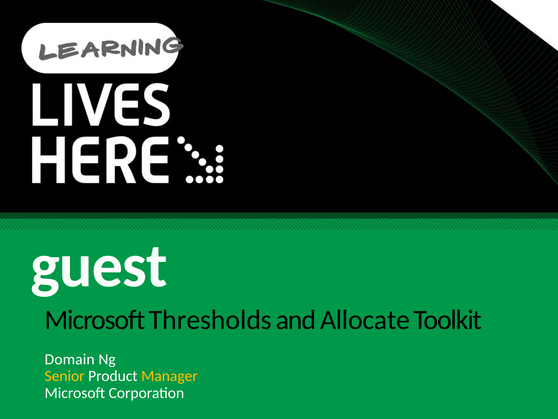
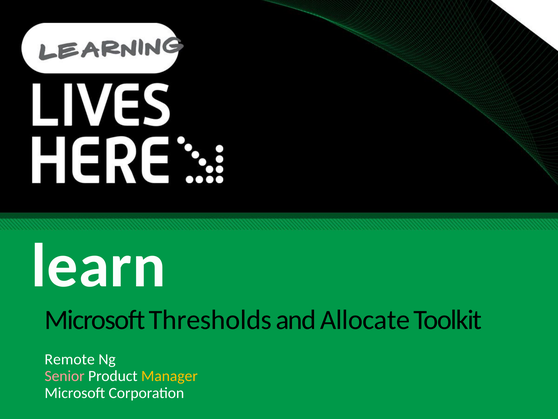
guest: guest -> learn (98, 266)
Domain: Domain -> Remote (70, 359)
Senior colour: yellow -> pink (65, 376)
